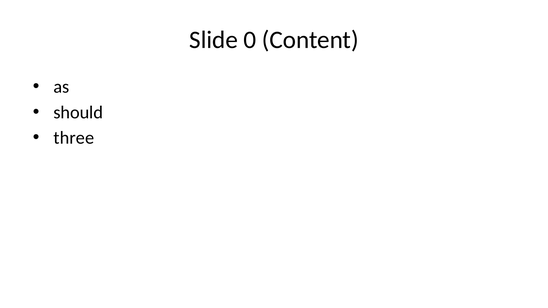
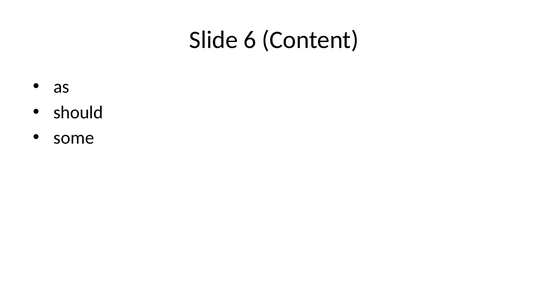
0: 0 -> 6 (250, 40)
three: three -> some (74, 138)
